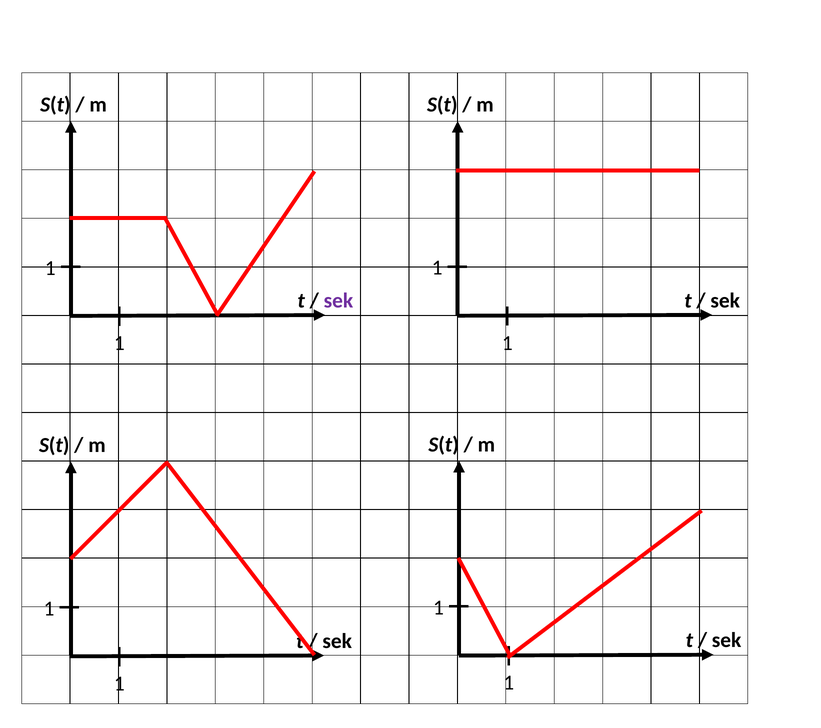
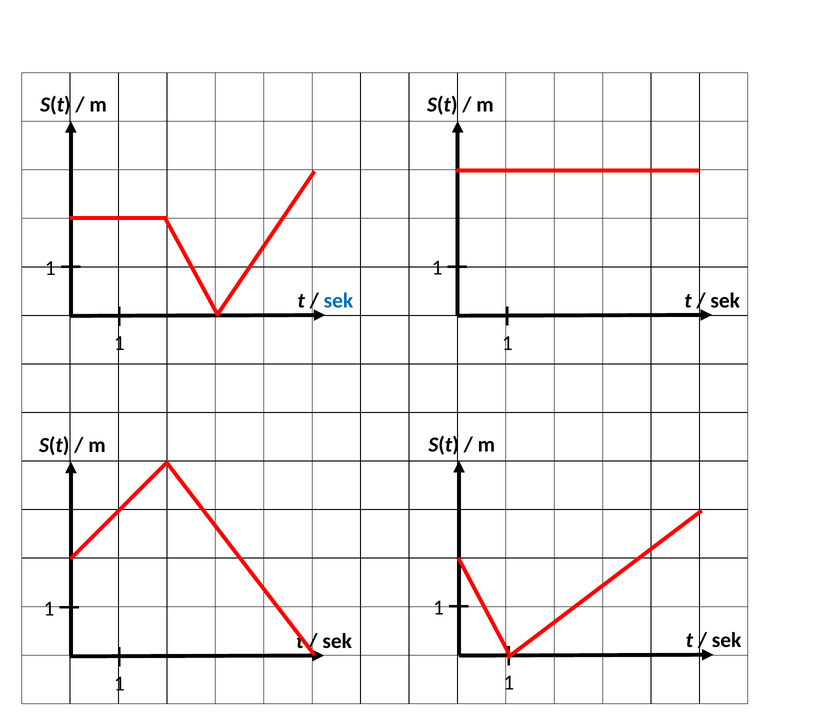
sek colour: purple -> blue (338, 300)
